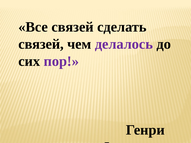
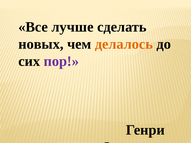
Все связей: связей -> лучше (72, 27)
связей: связей -> новых (41, 44)
делалось colour: purple -> orange (124, 44)
